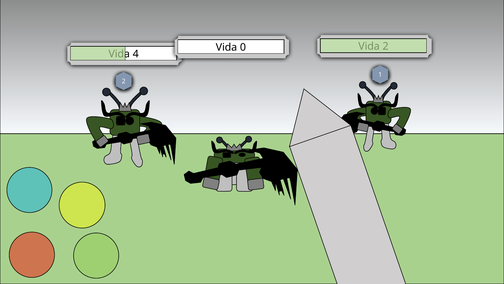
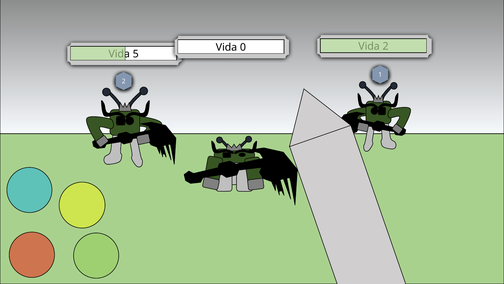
4: 4 -> 5 (136, 54)
